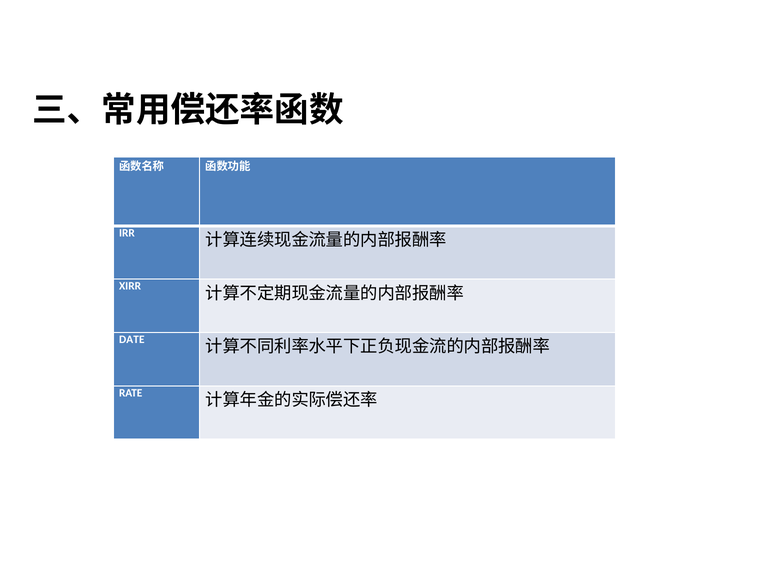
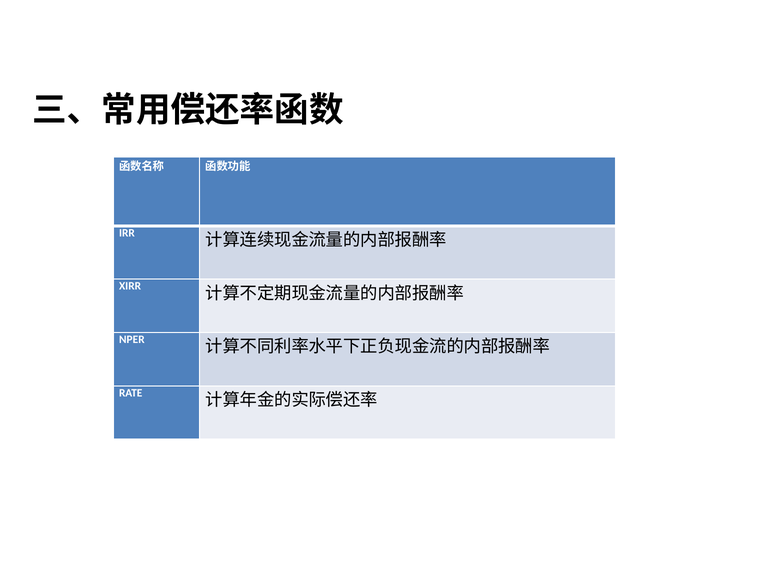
DATE: DATE -> NPER (132, 339)
